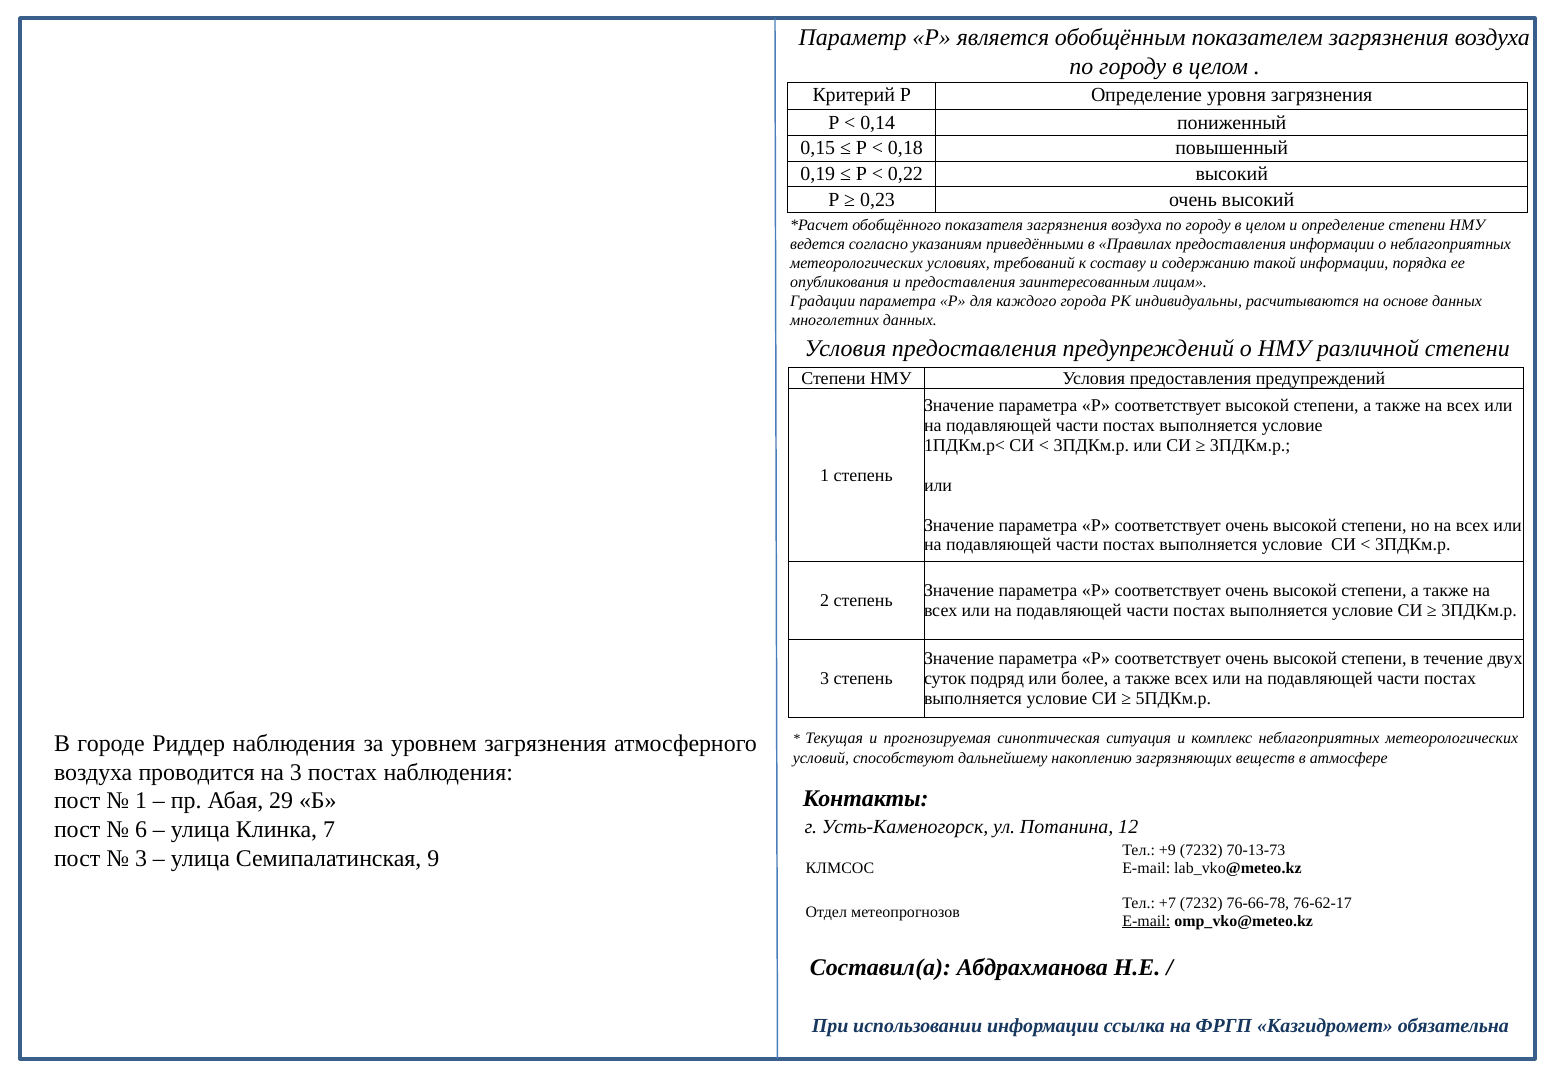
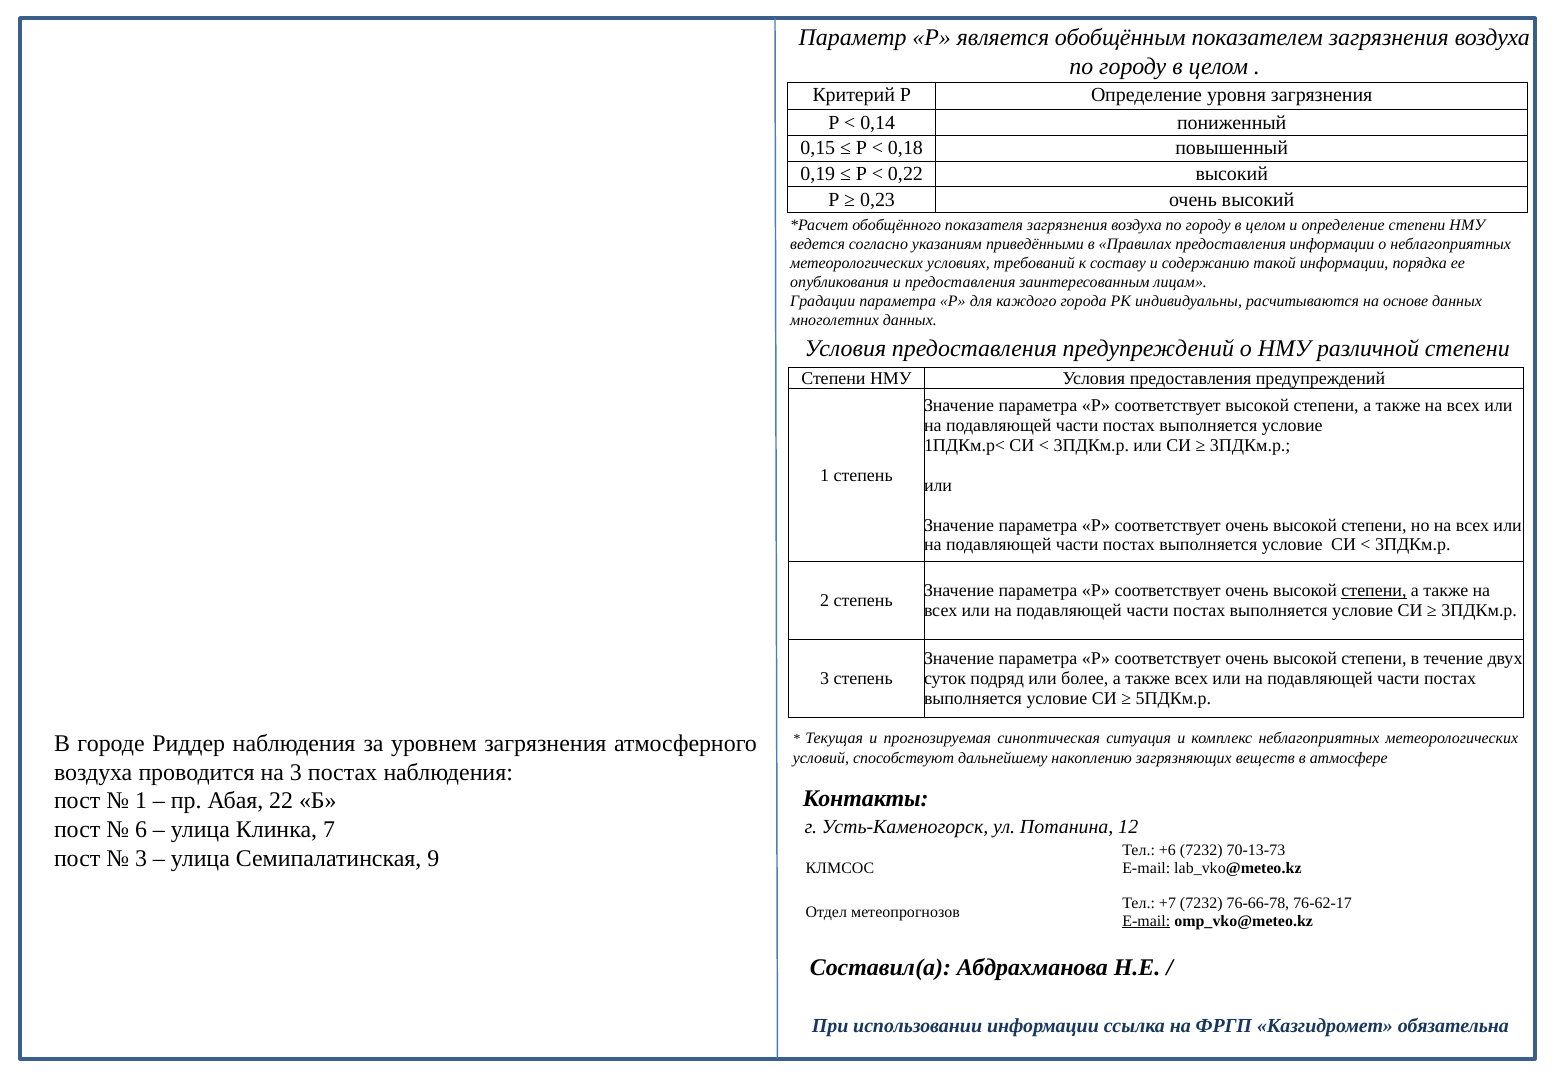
степени underline: none -> present (1374, 591)
29: 29 -> 22 (281, 801)
+9: +9 -> +6 (1167, 850)
